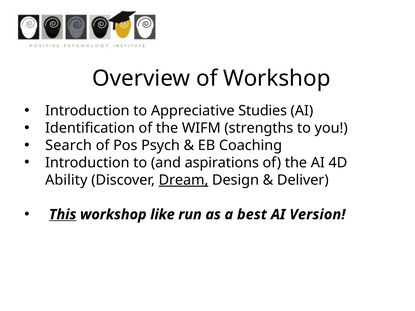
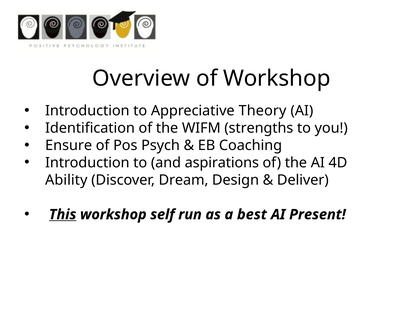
Studies: Studies -> Theory (263, 111)
Search: Search -> Ensure (69, 146)
Dream underline: present -> none (183, 180)
like: like -> self (162, 215)
Version: Version -> Present (317, 215)
